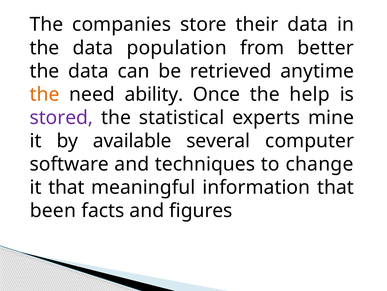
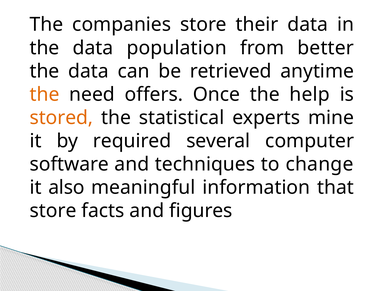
ability: ability -> offers (154, 94)
stored colour: purple -> orange (61, 117)
available: available -> required (132, 141)
it that: that -> also (66, 187)
been: been -> store (53, 210)
